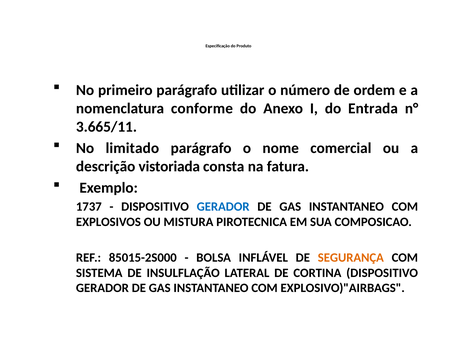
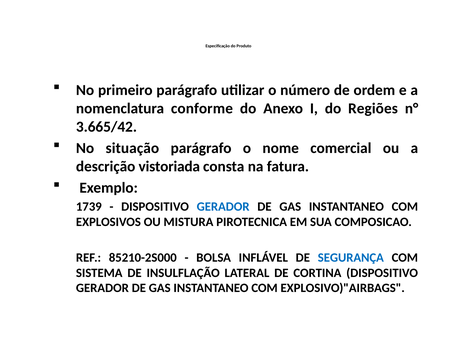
Entrada: Entrada -> Regiões (373, 108)
3.665/11: 3.665/11 -> 3.665/42 (106, 127)
limitado: limitado -> situação (132, 148)
1737: 1737 -> 1739 (89, 207)
85015-2S000: 85015-2S000 -> 85210-2S000 (143, 257)
SEGURANÇA colour: orange -> blue (351, 257)
